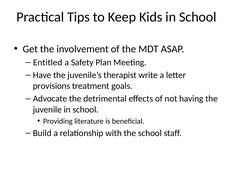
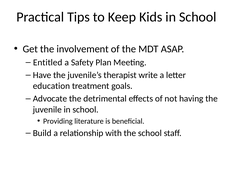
provisions: provisions -> education (51, 86)
